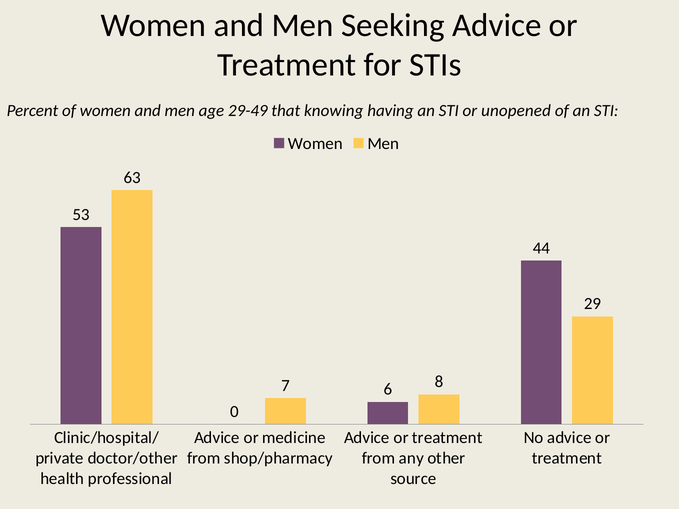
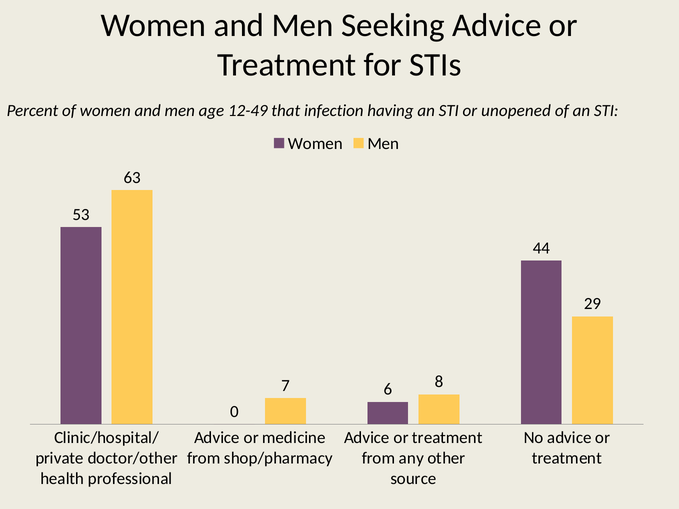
29-49: 29-49 -> 12-49 (248, 111)
knowing: knowing -> infection (334, 111)
